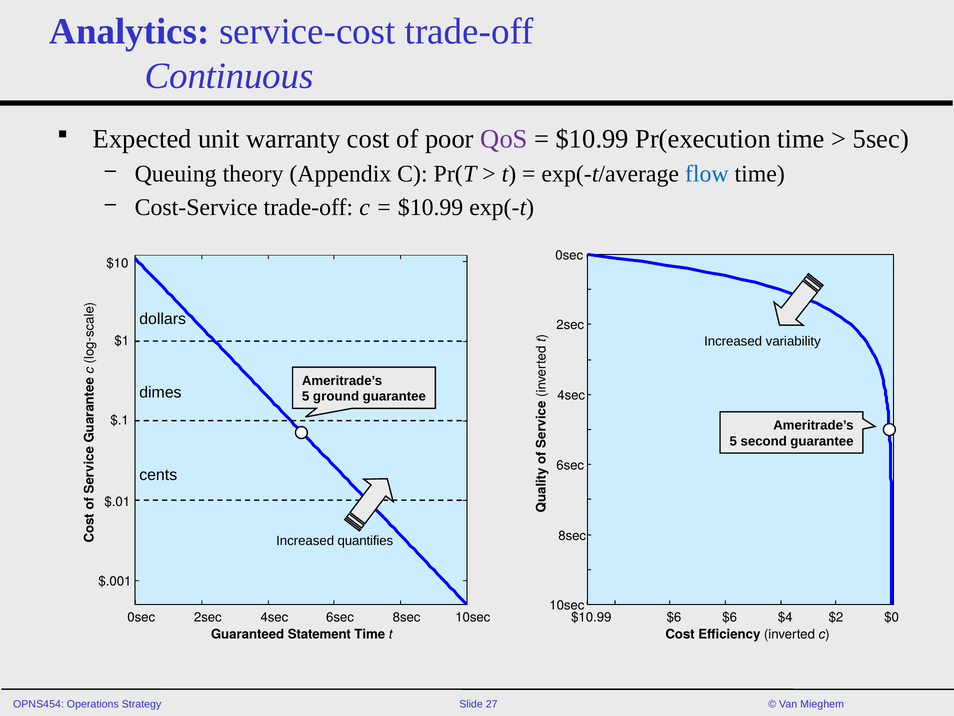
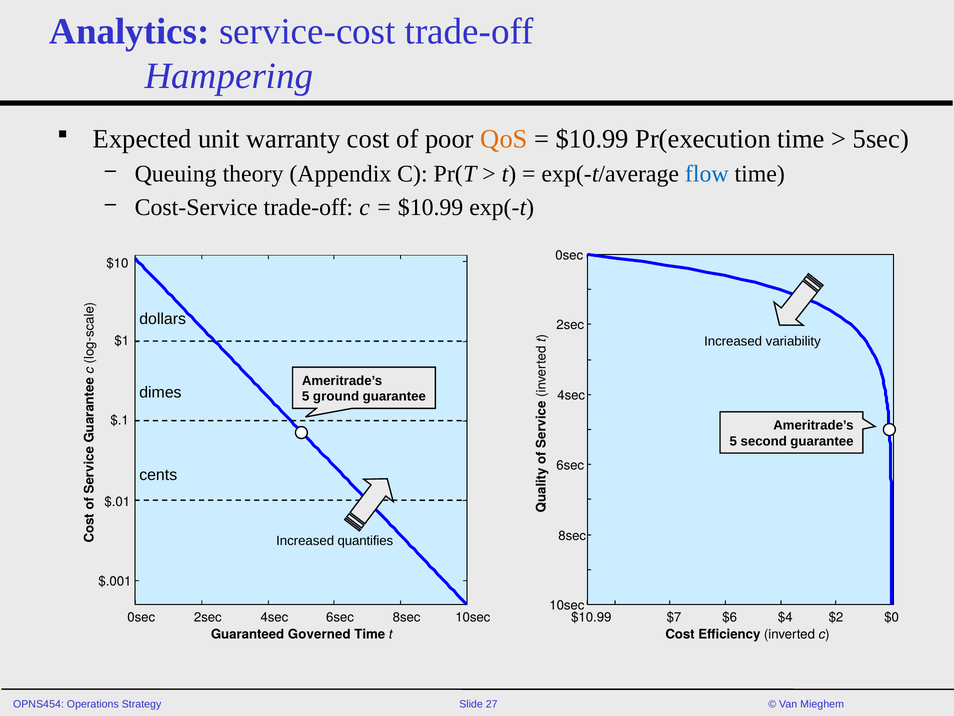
Continuous: Continuous -> Hampering (229, 76)
QoS colour: purple -> orange (504, 139)
$10.99 $6: $6 -> $7 (674, 617)
Statement: Statement -> Governed (319, 634)
